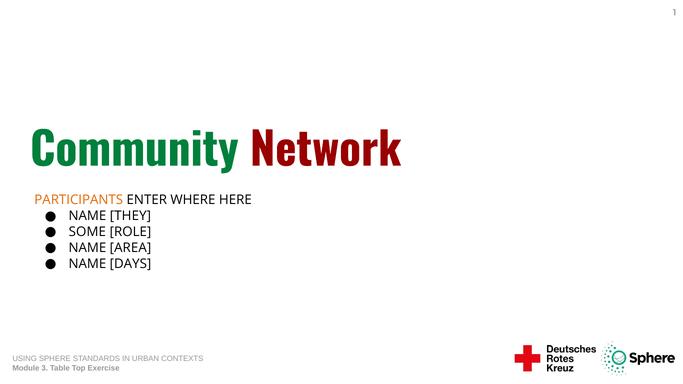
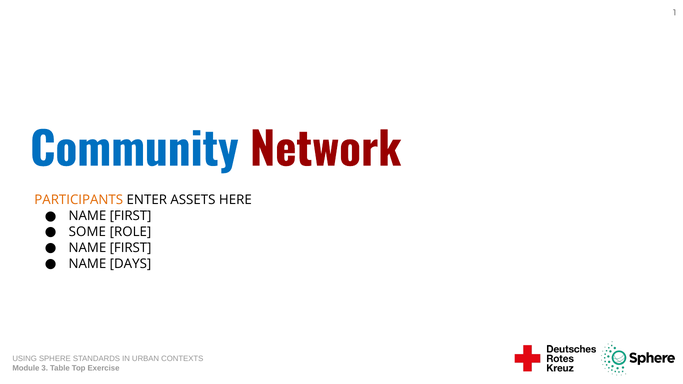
Community colour: green -> blue (134, 151)
WHERE: WHERE -> ASSETS (193, 200)
THEY: THEY -> FIRST (131, 216)
AREA: AREA -> FIRST (131, 248)
